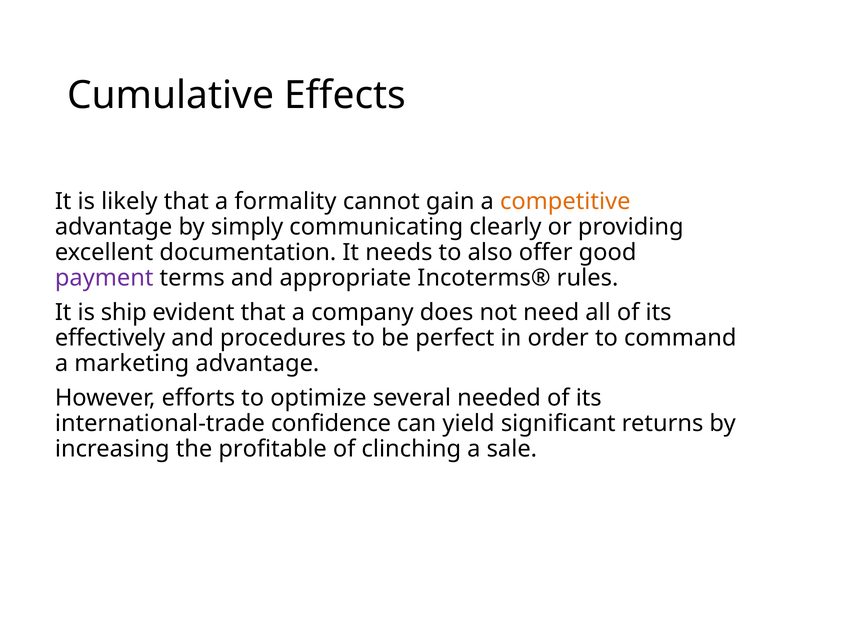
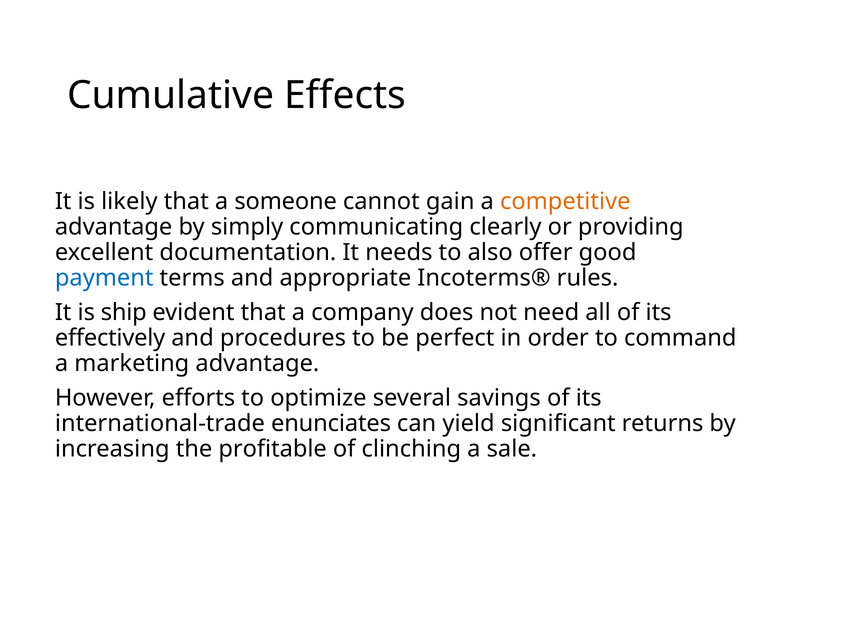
formality: formality -> someone (286, 201)
payment colour: purple -> blue (104, 278)
needed: needed -> savings (499, 398)
confidence: confidence -> enunciates (331, 424)
